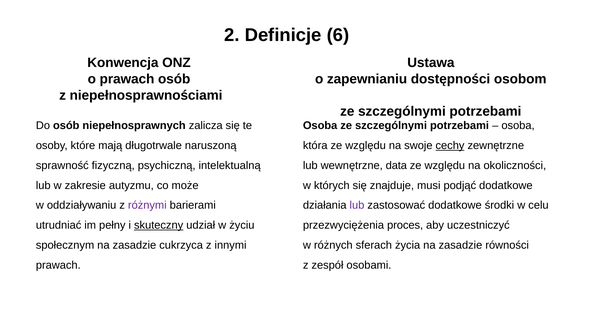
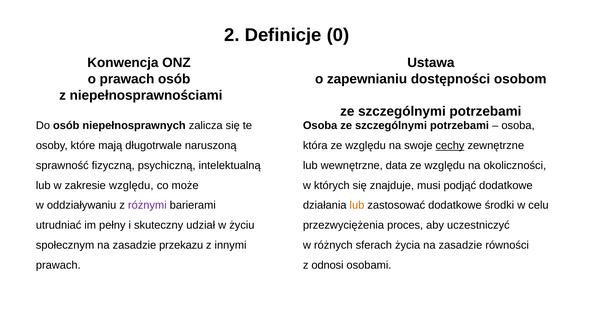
6: 6 -> 0 (338, 35)
zakresie autyzmu: autyzmu -> względu (131, 185)
lub colour: purple -> orange (357, 205)
skuteczny underline: present -> none (159, 225)
cukrzyca: cukrzyca -> przekazu (181, 245)
zespół: zespół -> odnosi (327, 265)
